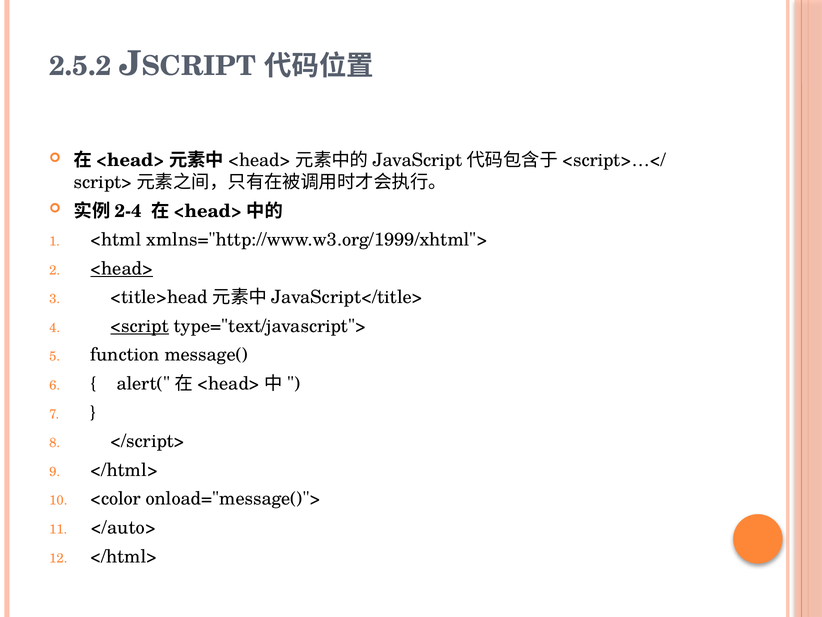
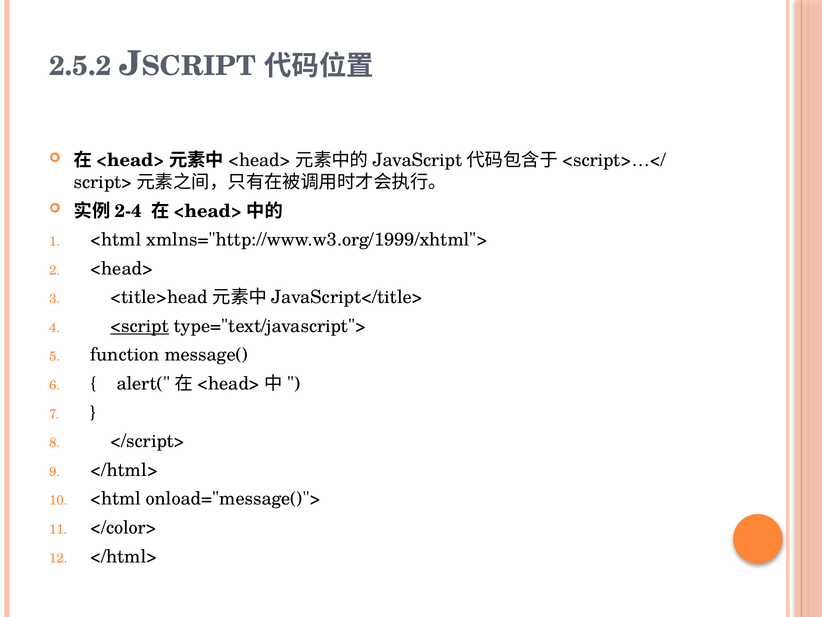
<head> underline: present -> none (122, 268)
<color: <color -> <html (116, 499)
</auto>: </auto> -> </color> (124, 527)
